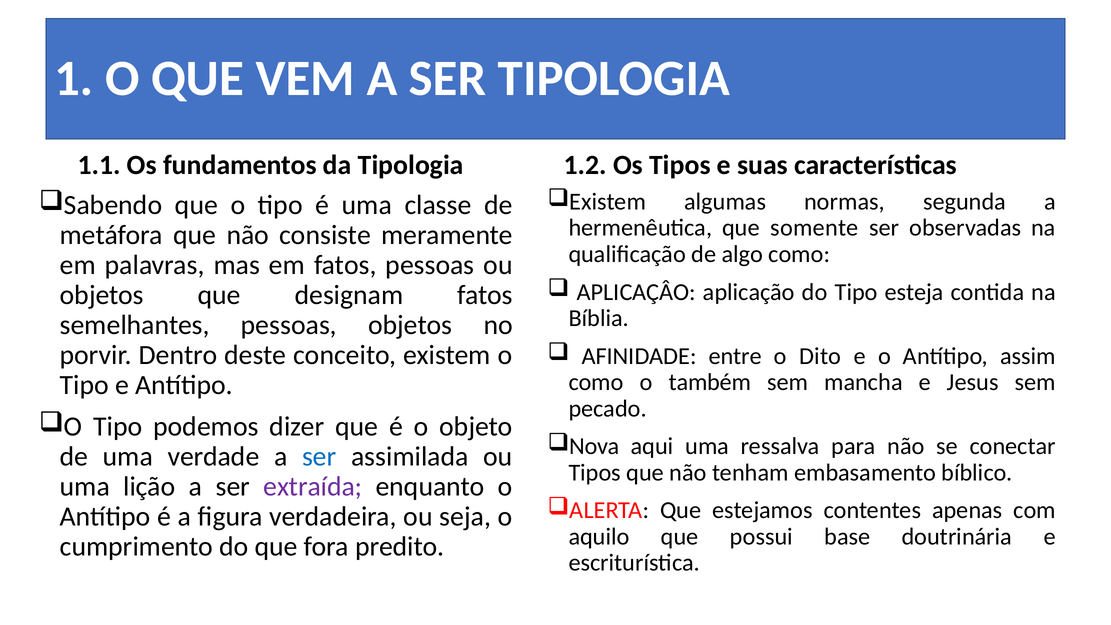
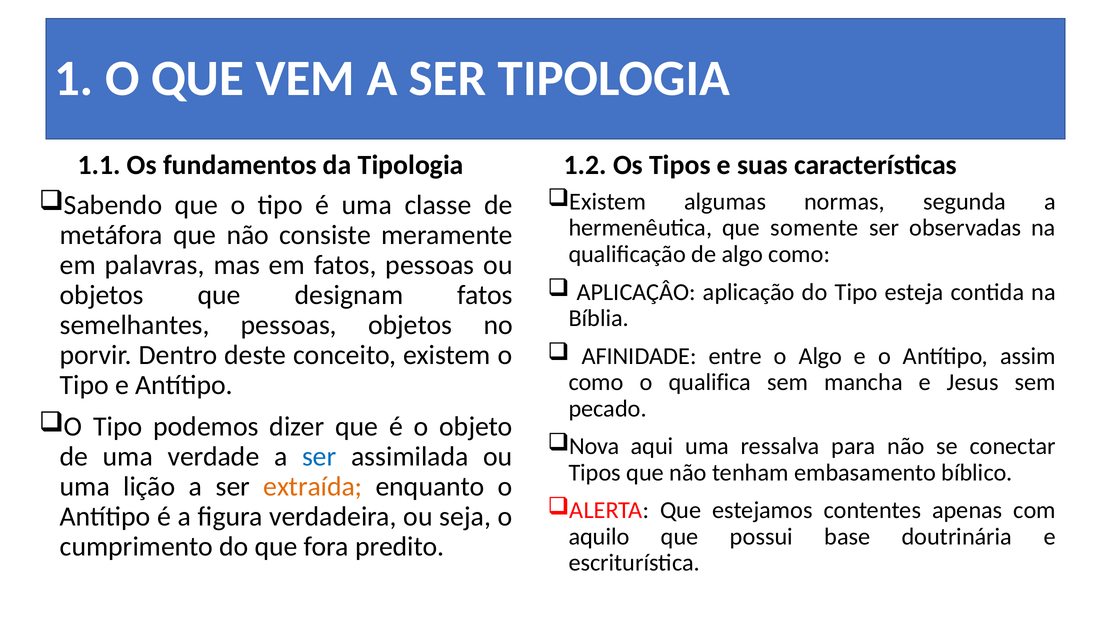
o Dito: Dito -> Algo (820, 356)
também: também -> qualifica (710, 382)
extraída colour: purple -> orange (313, 486)
